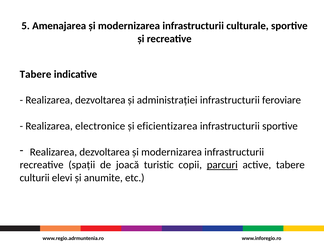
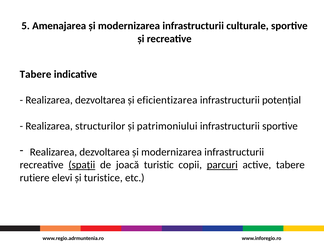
administrației: administrației -> eficientizarea (167, 100)
feroviare: feroviare -> potențial (282, 100)
electronice: electronice -> structurilor (100, 126)
eficientizarea: eficientizarea -> patrimoniului (167, 126)
spații underline: none -> present (82, 165)
culturii: culturii -> rutiere (35, 178)
anumite: anumite -> turistice (103, 178)
